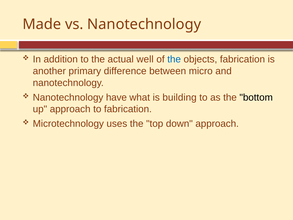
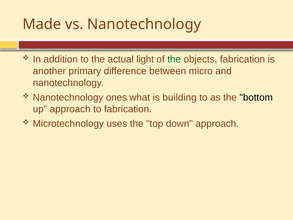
well: well -> light (145, 59)
the colour: blue -> green (174, 59)
have: have -> ones (116, 97)
